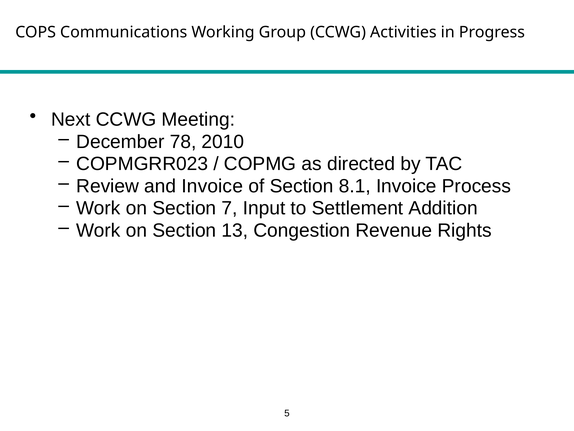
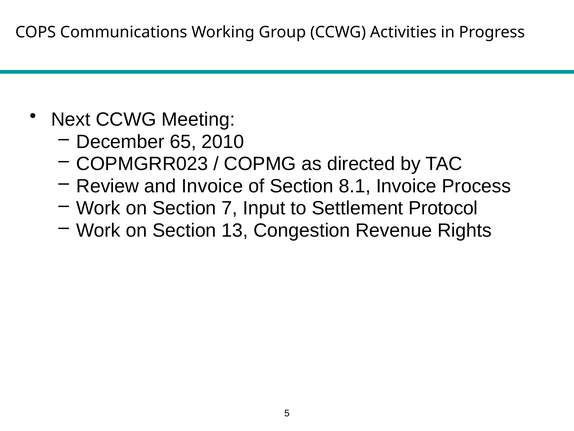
78: 78 -> 65 (183, 142)
Addition: Addition -> Protocol (443, 208)
